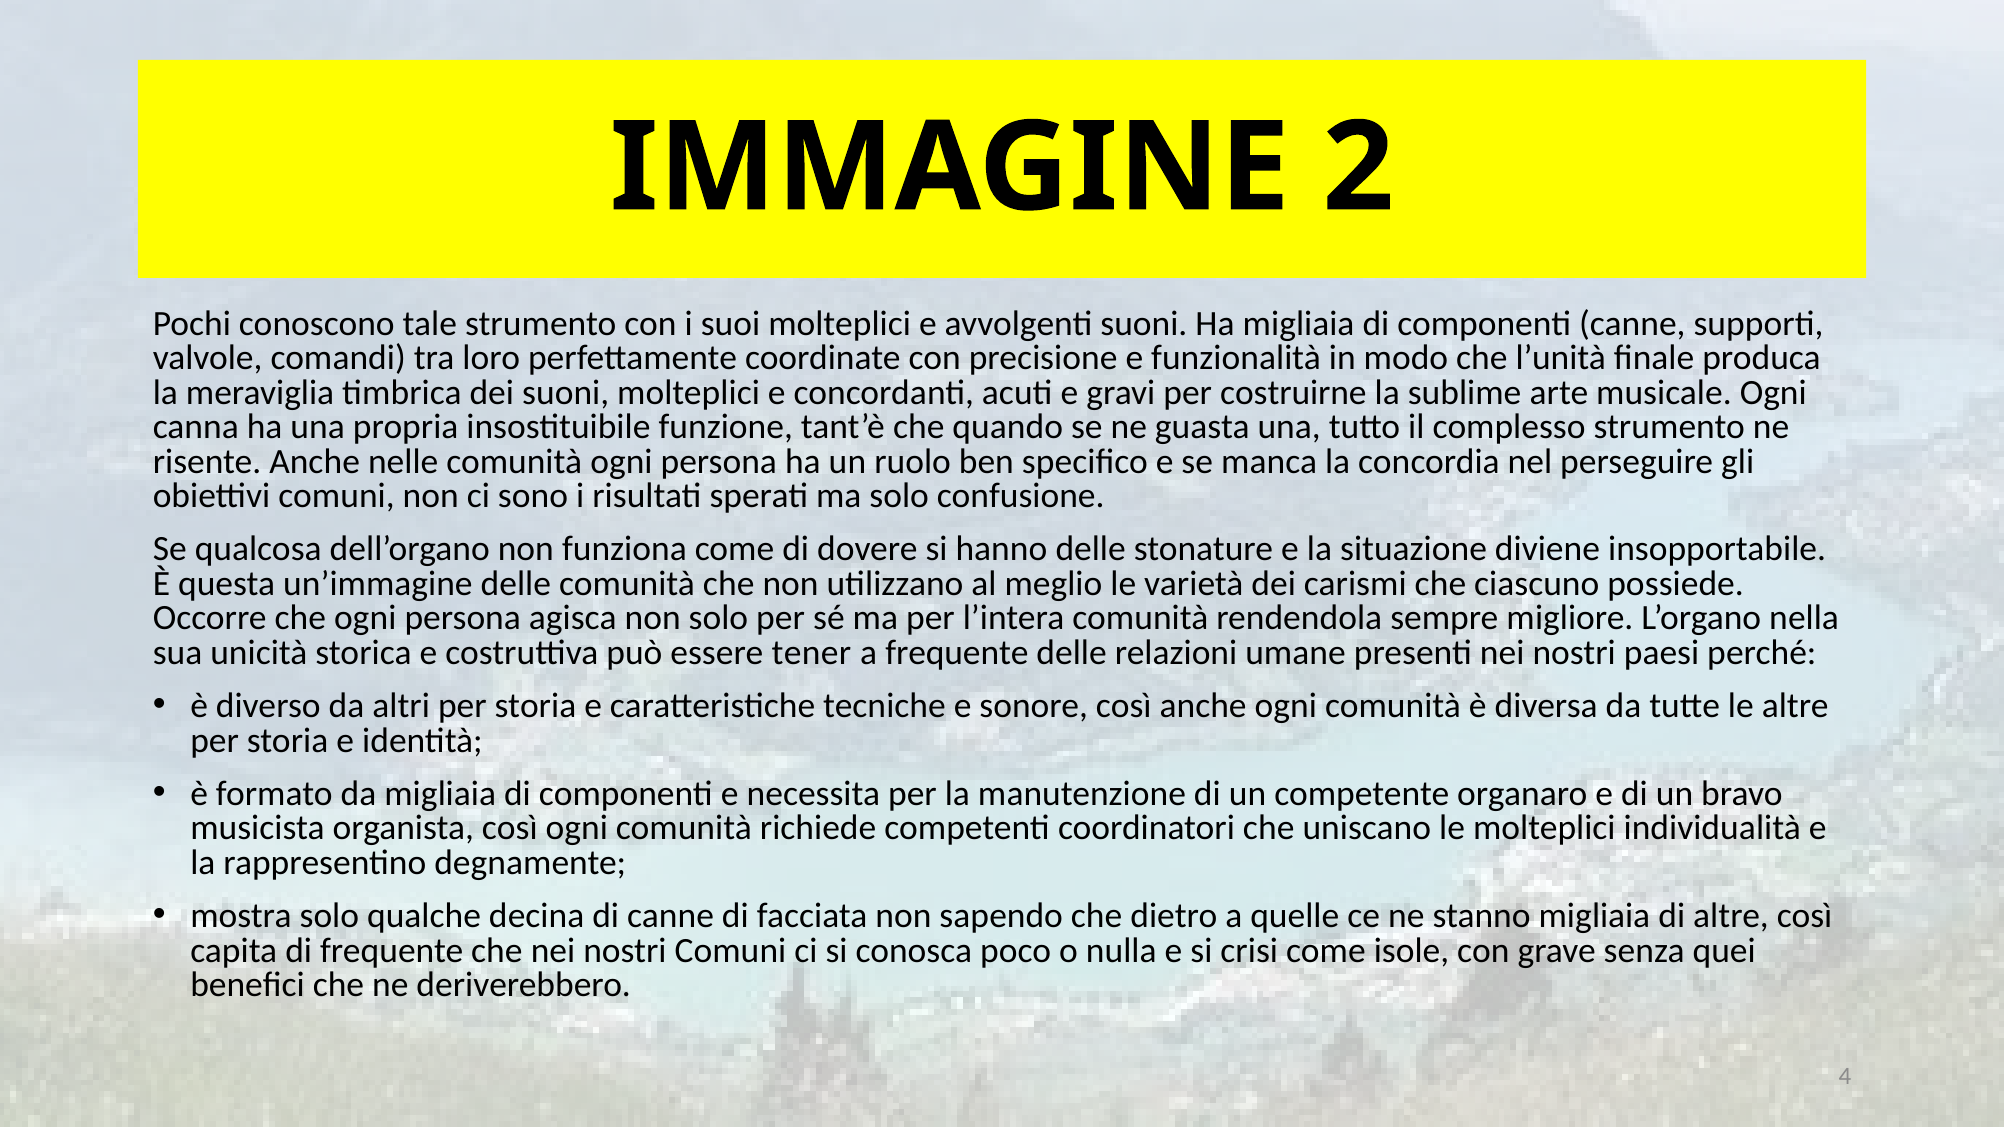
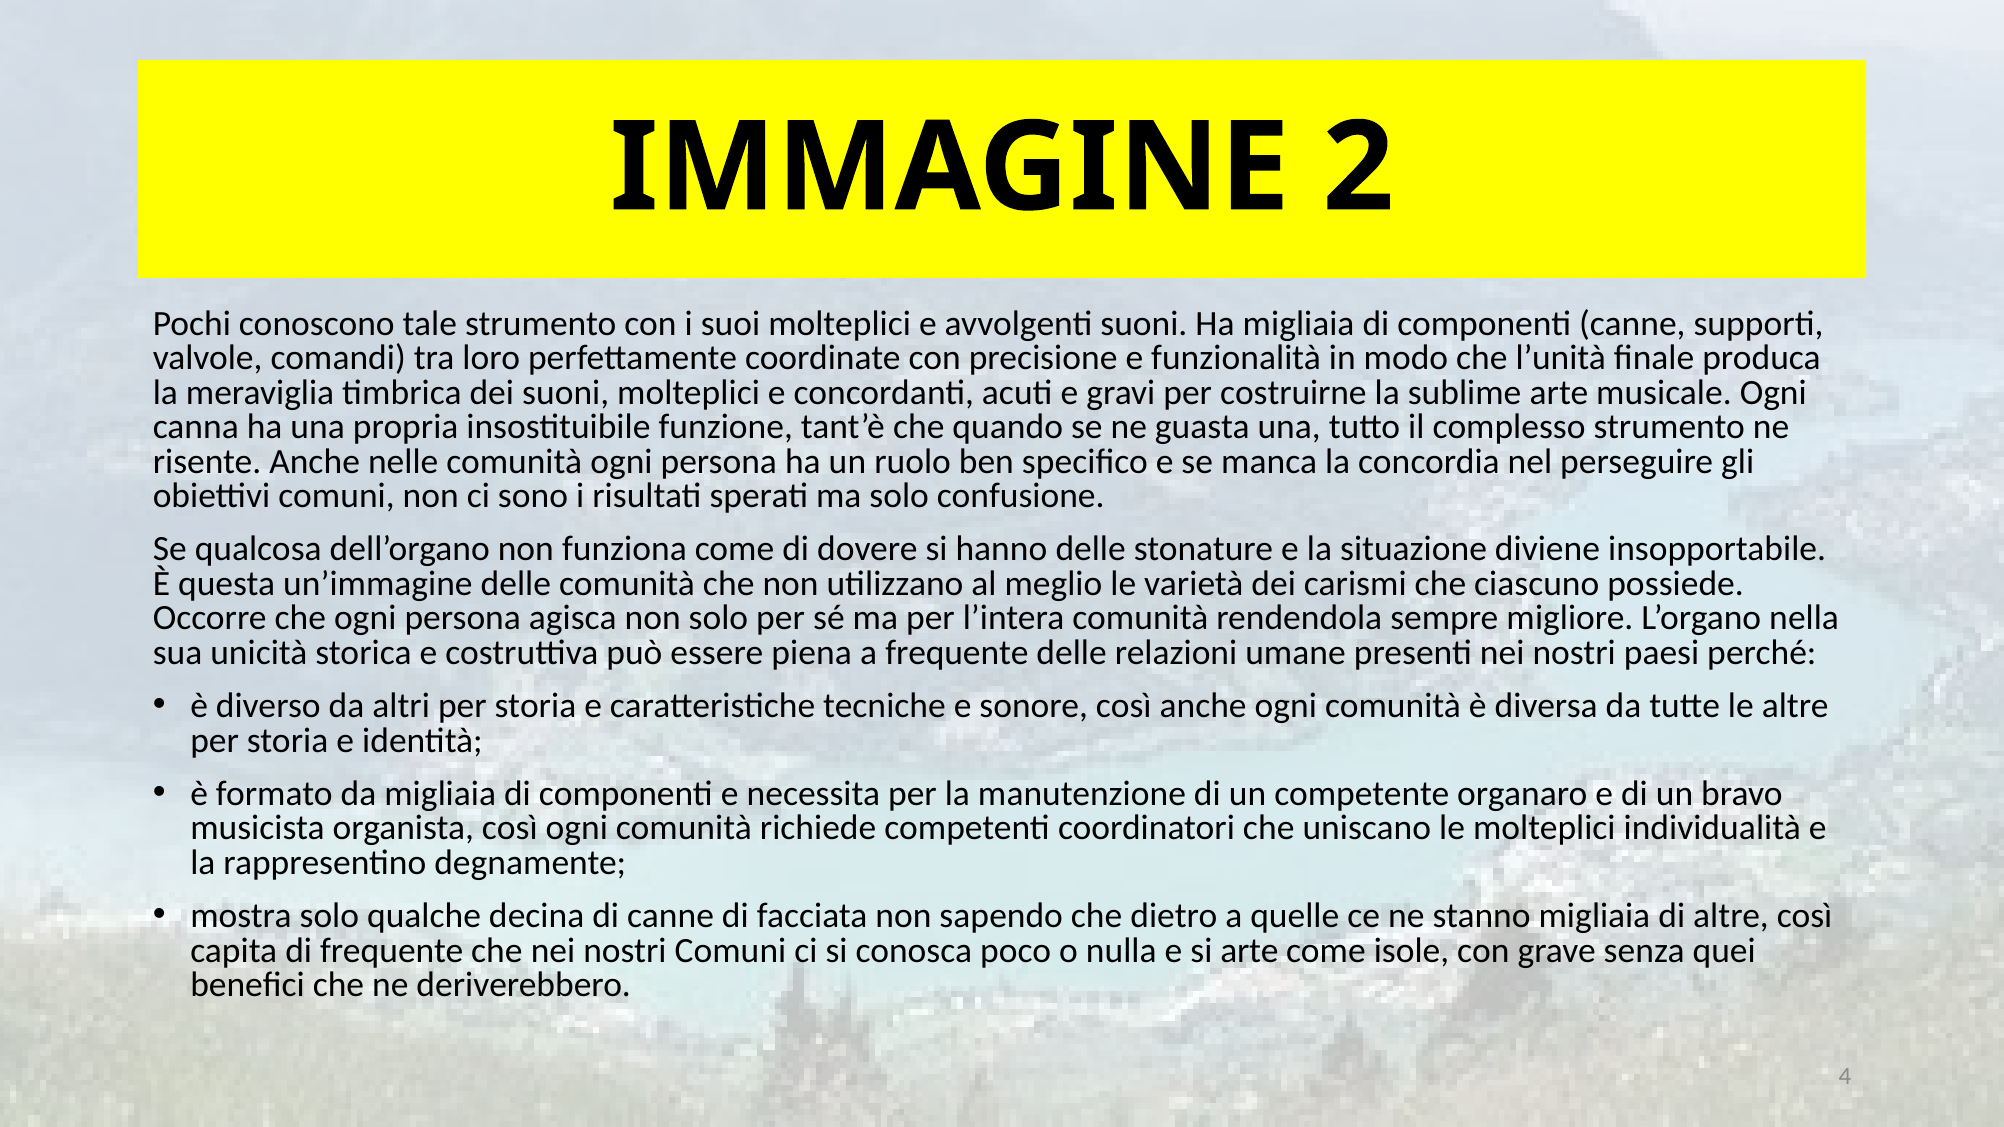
tener: tener -> piena (812, 653)
si crisi: crisi -> arte (1249, 950)
